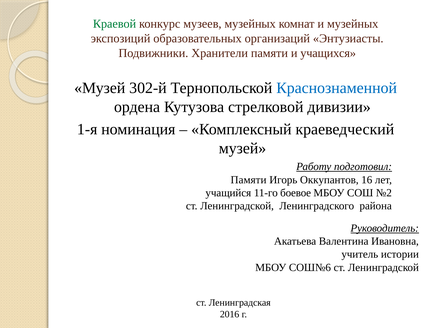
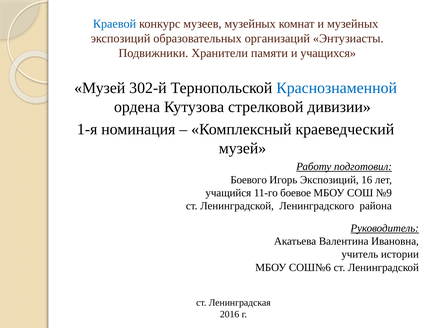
Краевой colour: green -> blue (115, 24)
Памяти: Памяти -> Боевого (249, 180)
Игорь Оккупантов: Оккупантов -> Экспозиций (329, 180)
№2: №2 -> №9 (384, 193)
